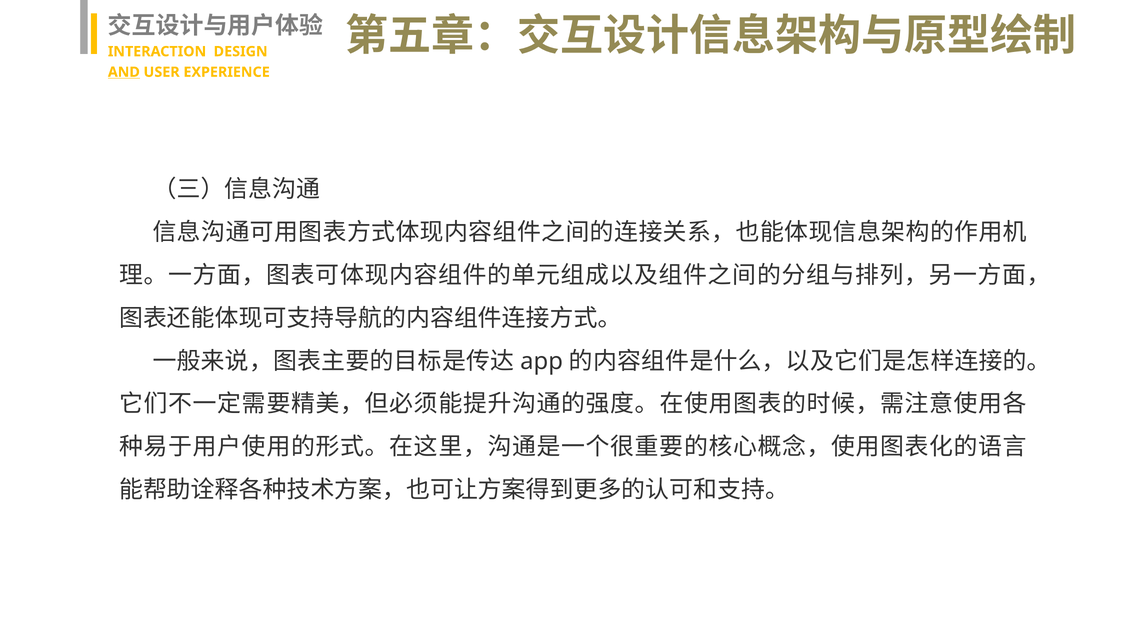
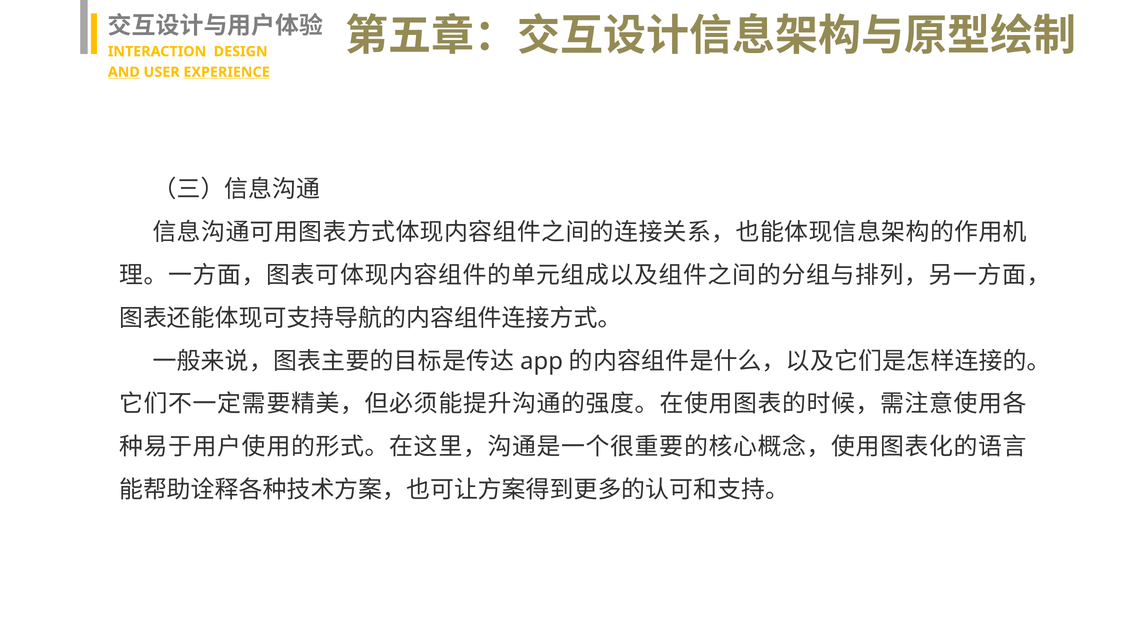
EXPERIENCE underline: none -> present (227, 72)
